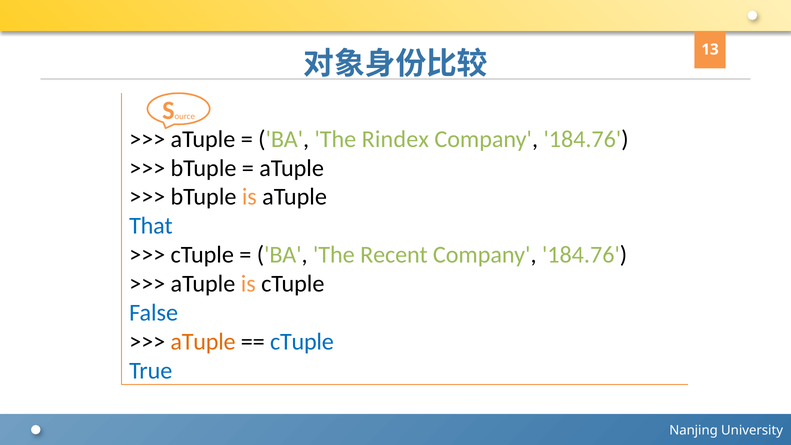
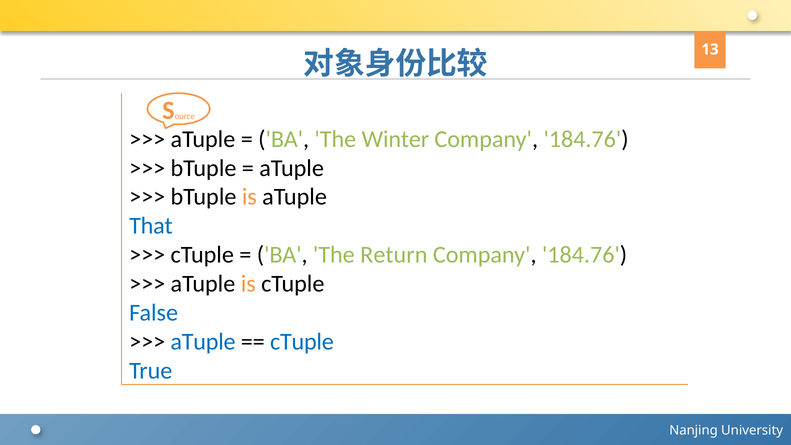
Rindex: Rindex -> Winter (395, 139)
Recent: Recent -> Return (394, 255)
aTuple colour: orange -> blue (203, 342)
